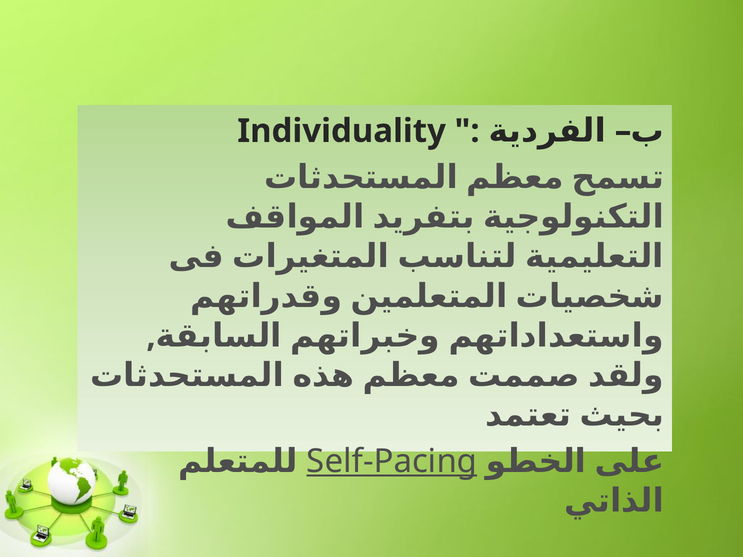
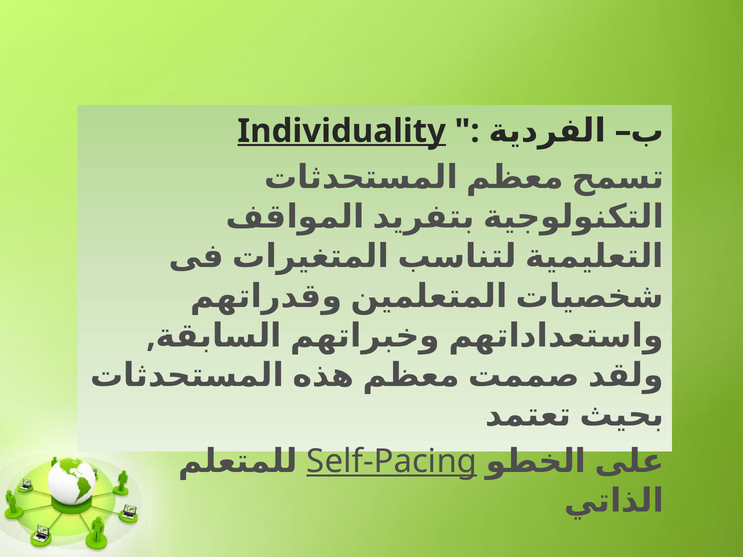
Individuality underline: none -> present (342, 131)
